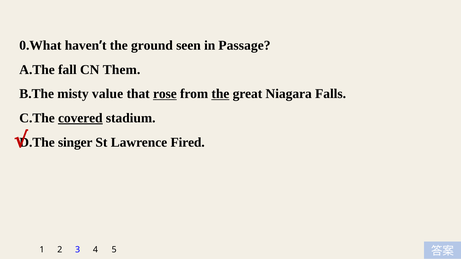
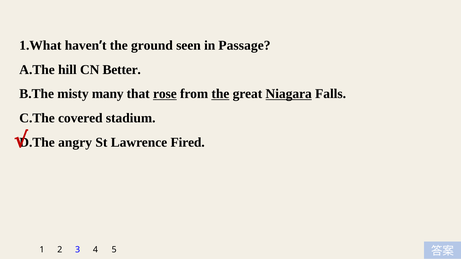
0.What: 0.What -> 1.What (40, 46)
fall: fall -> hill (67, 70)
Them: Them -> Better (122, 70)
value: value -> many (108, 94)
Niagara underline: none -> present (289, 94)
covered underline: present -> none (80, 118)
singer: singer -> angry (75, 142)
